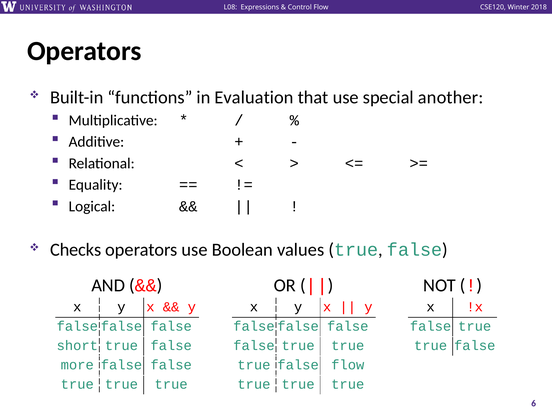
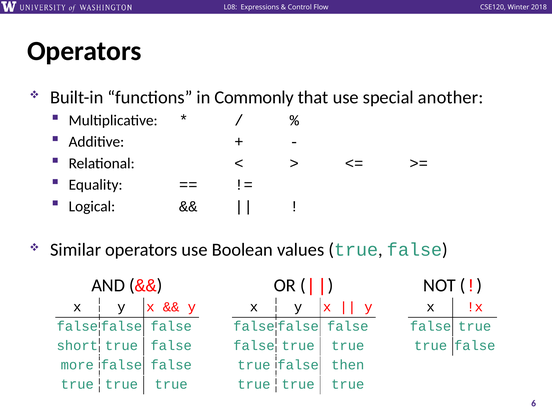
Evaluation: Evaluation -> Commonly (254, 97)
Checks: Checks -> Similar (76, 250)
false flow: flow -> then (348, 365)
